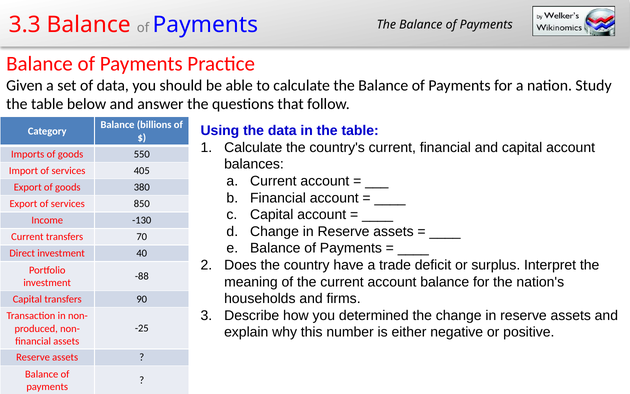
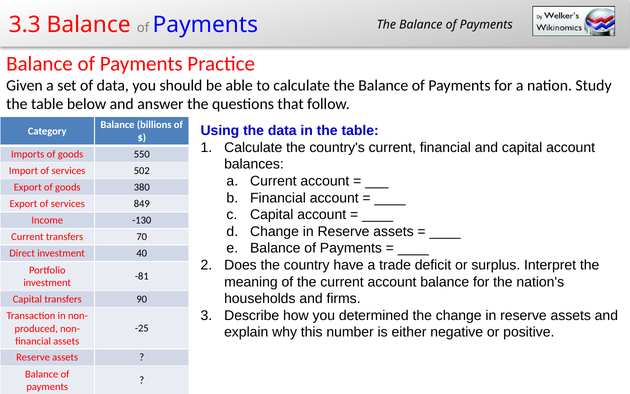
405: 405 -> 502 (142, 171)
850: 850 -> 849 (142, 204)
-88: -88 -> -81 (142, 276)
